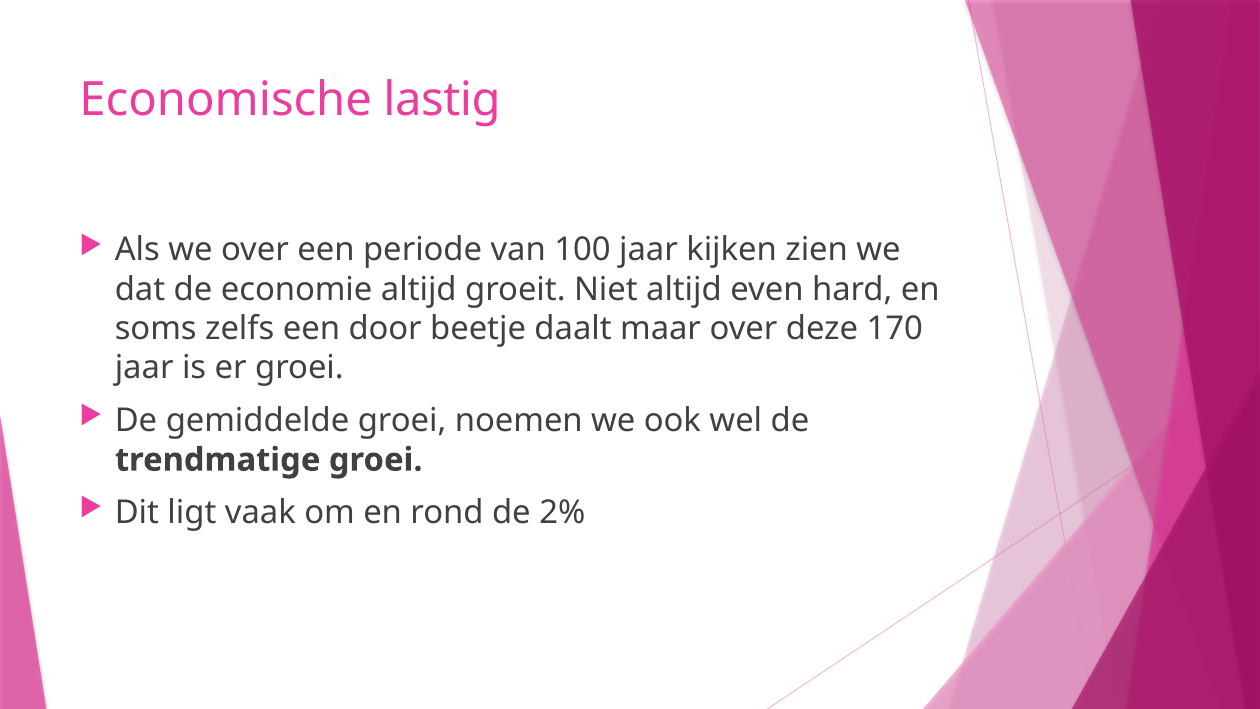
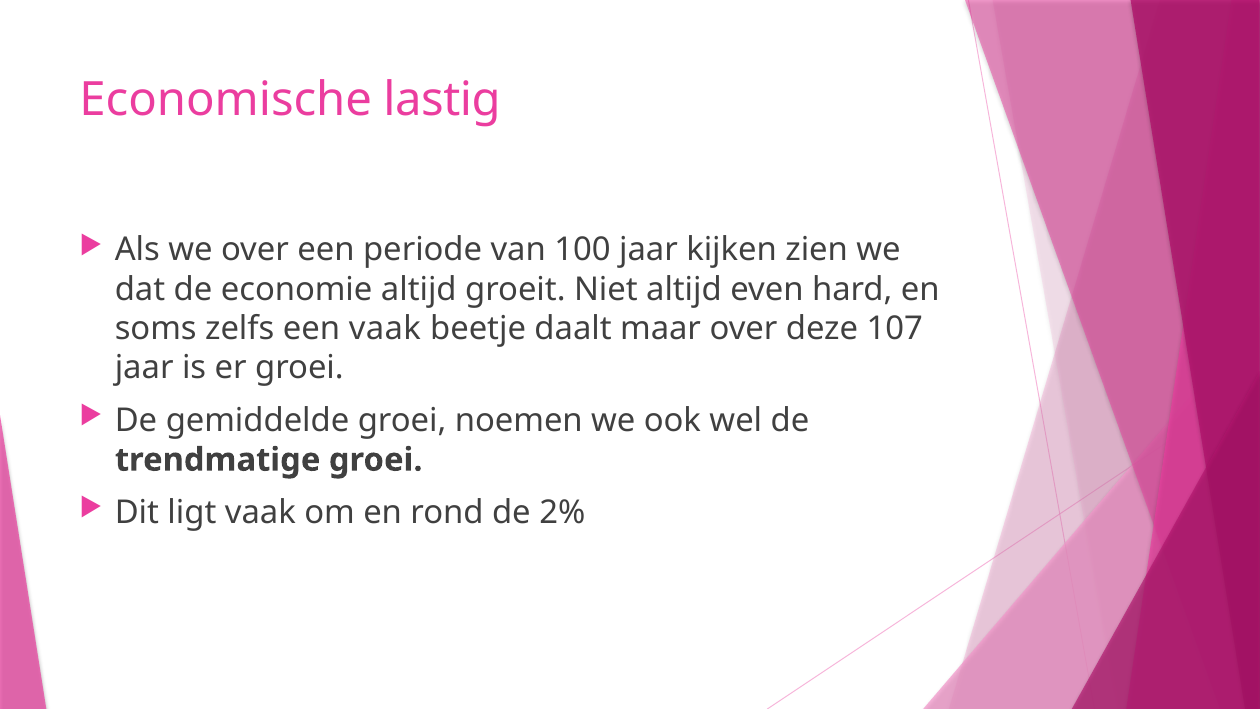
een door: door -> vaak (385, 329)
170: 170 -> 107 (895, 329)
